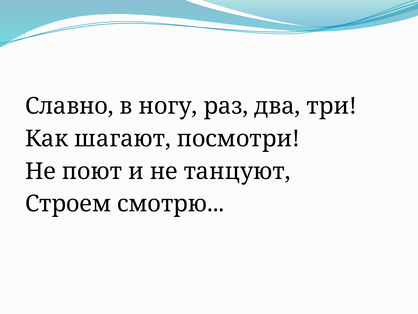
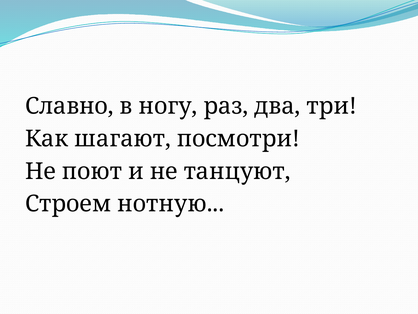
смотрю: смотрю -> нотную (171, 204)
